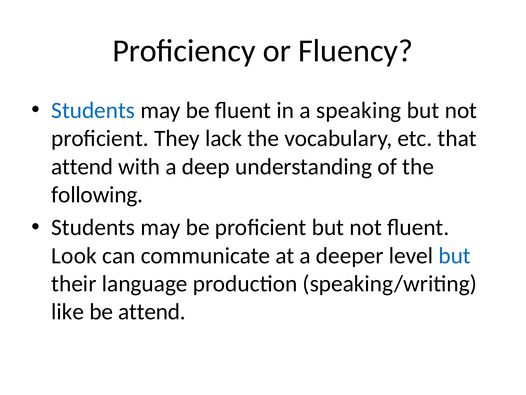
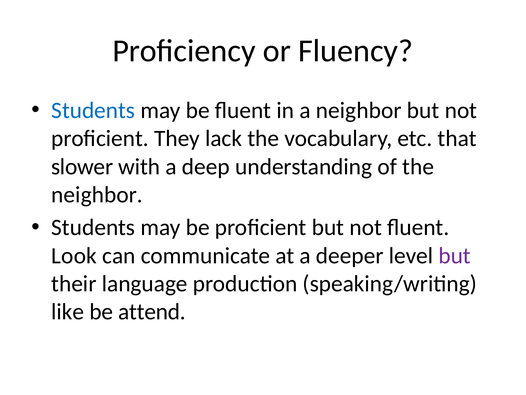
a speaking: speaking -> neighbor (359, 110)
attend: attend -> slower (82, 166)
following: following -> neighbor (97, 195)
but colour: blue -> purple (455, 255)
